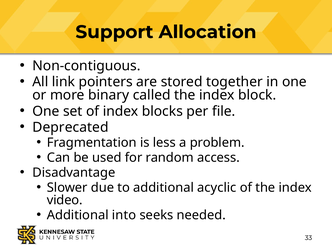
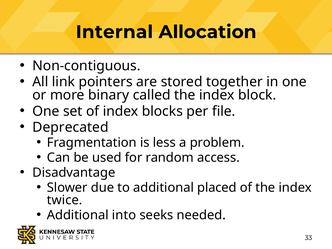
Support: Support -> Internal (114, 32)
acyclic: acyclic -> placed (217, 188)
video: video -> twice (65, 200)
